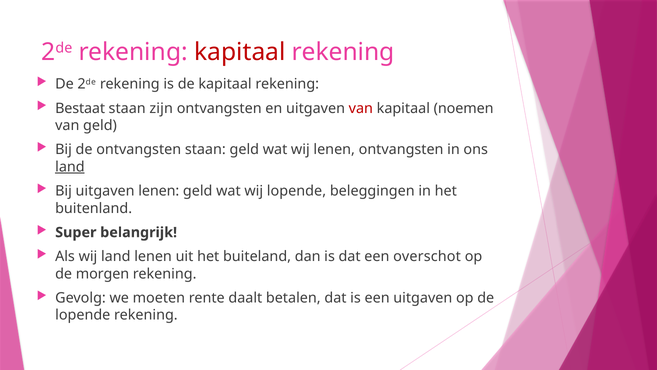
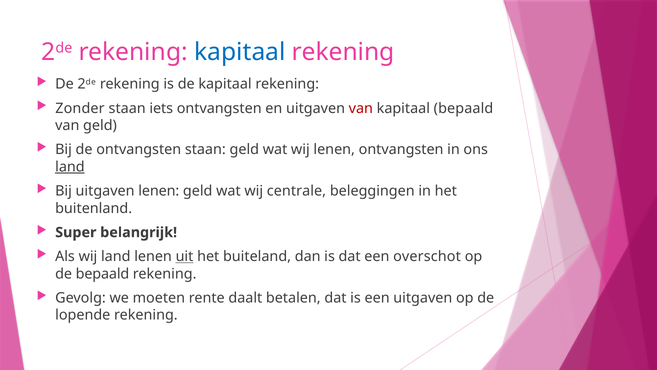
kapitaal colour: red -> blue (240, 52)
Bestaat: Bestaat -> Zonder (80, 108)
zijn: zijn -> iets (161, 108)
kapitaal noemen: noemen -> bepaald (464, 108)
wij lopende: lopende -> centrale (296, 191)
uit underline: none -> present (185, 256)
de morgen: morgen -> bepaald (103, 274)
